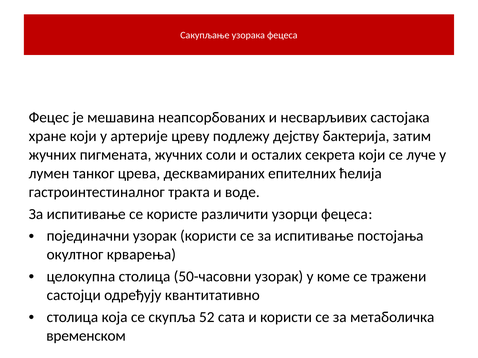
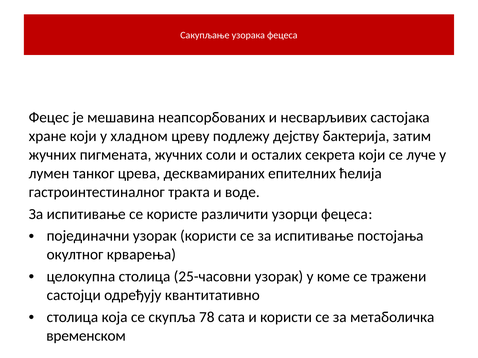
артерије: артерије -> хладном (139, 136)
50-часовни: 50-часовни -> 25-часовни (212, 277)
52: 52 -> 78 (207, 317)
